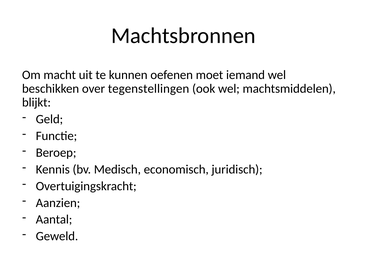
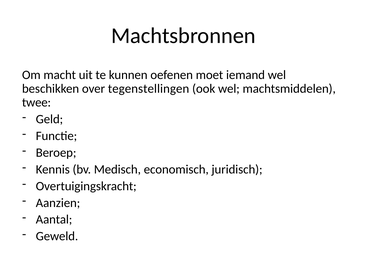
blijkt: blijkt -> twee (36, 102)
